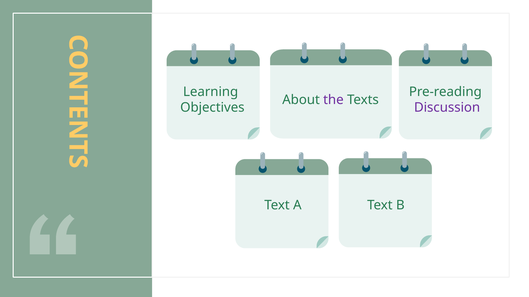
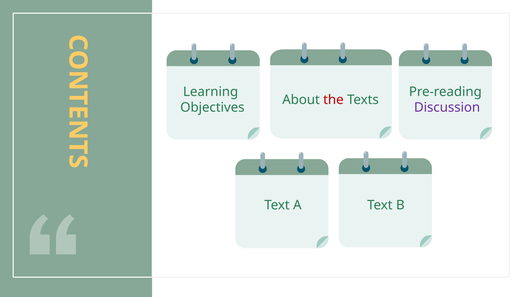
the colour: purple -> red (333, 100)
